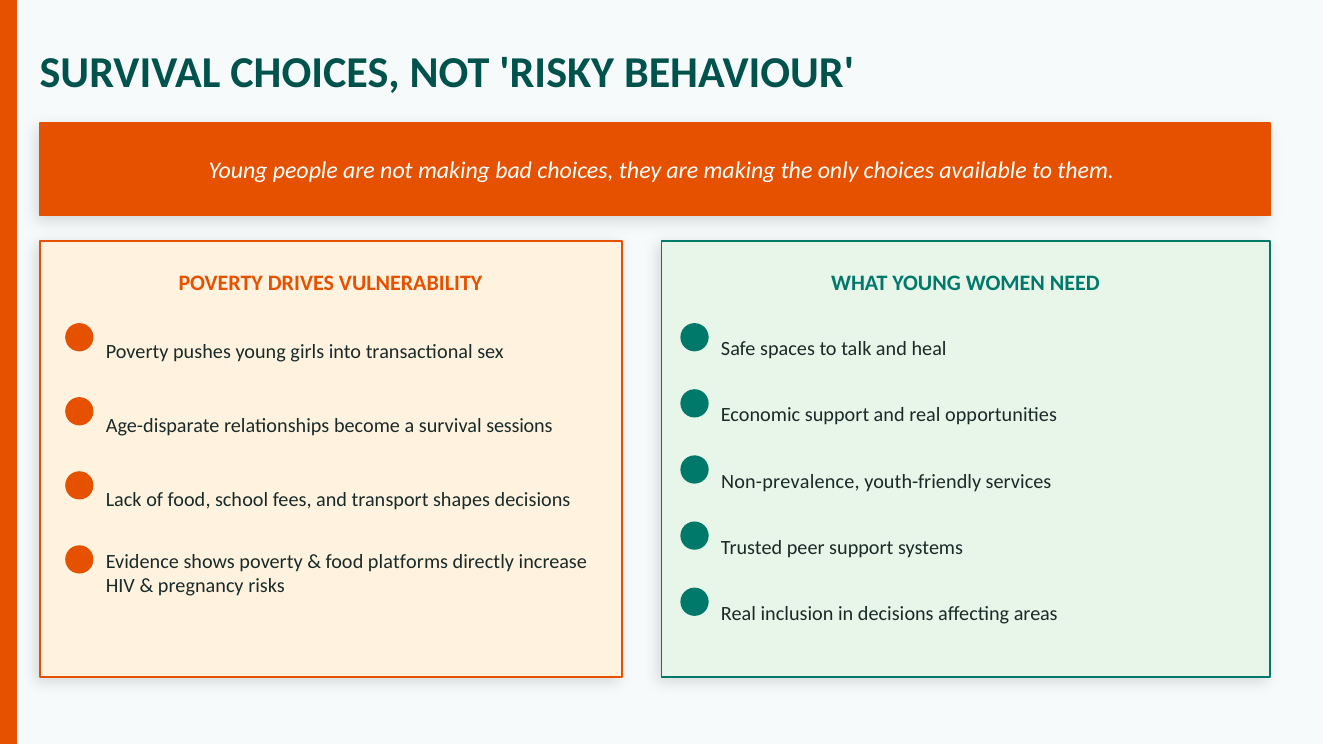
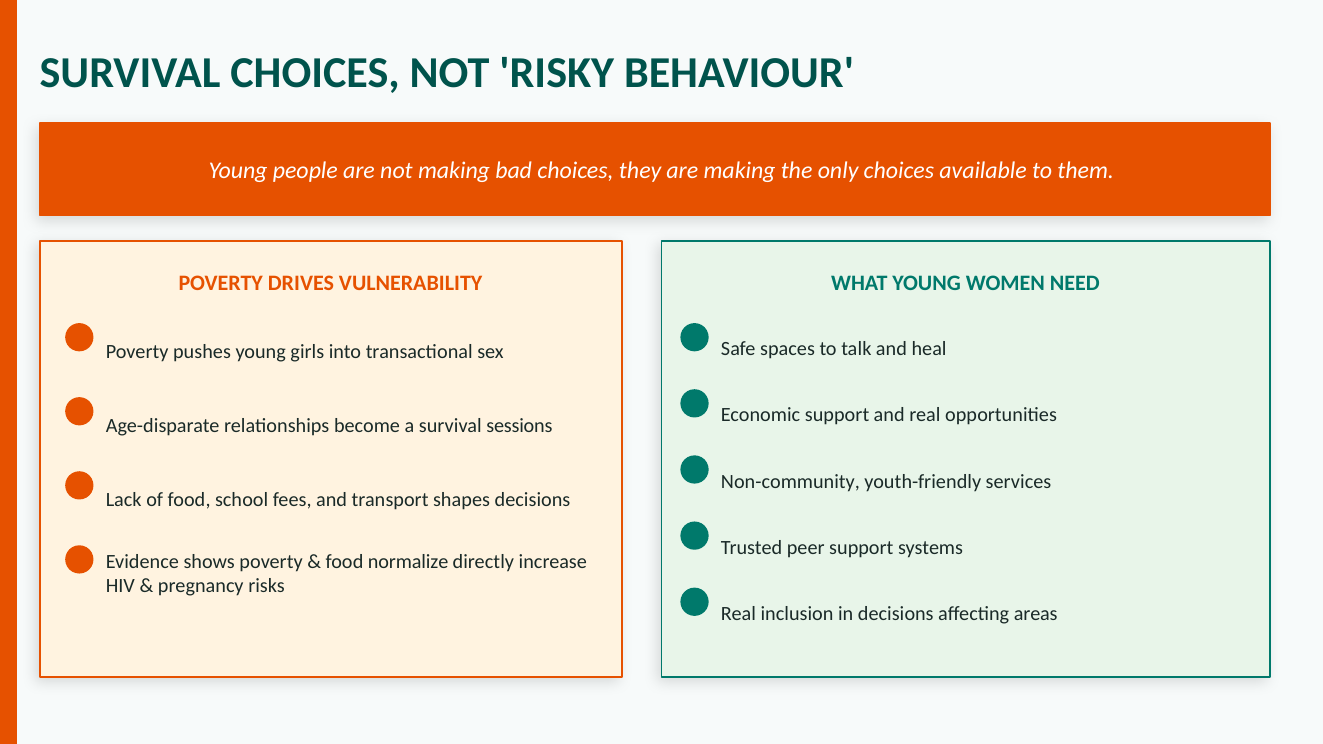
Non-prevalence: Non-prevalence -> Non-community (790, 482)
platforms: platforms -> normalize (408, 562)
